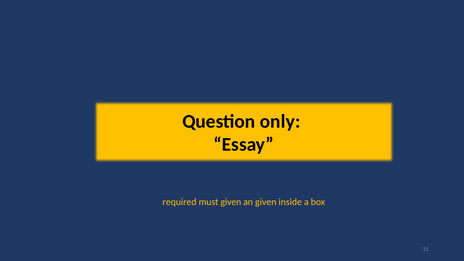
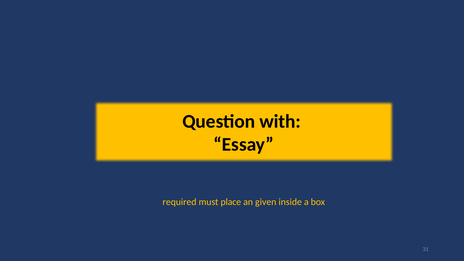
only: only -> with (280, 121)
must given: given -> place (231, 202)
